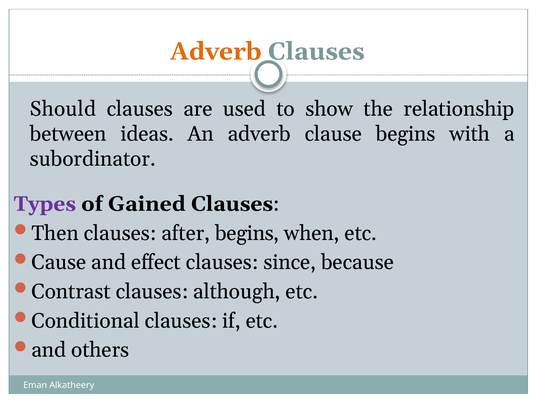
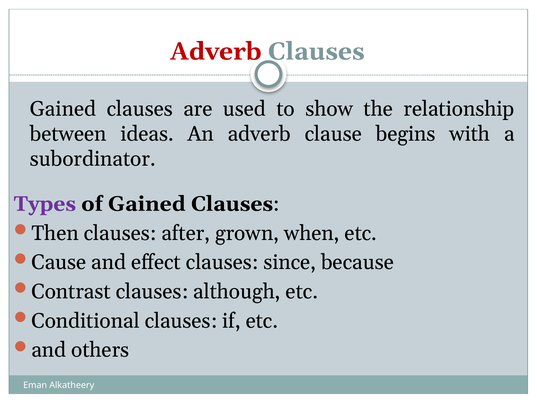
Adverb colour: orange -> red (216, 51)
Should: Should -> Gained (63, 109)
after begins: begins -> grown (247, 233)
